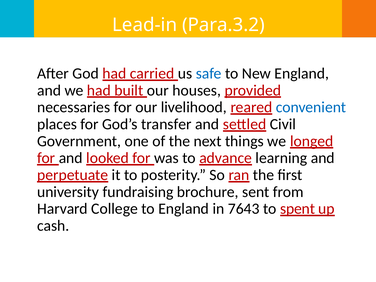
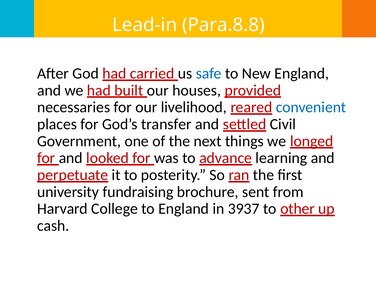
Para.3.2: Para.3.2 -> Para.8.8 (223, 25)
7643: 7643 -> 3937 (244, 209)
spent: spent -> other (298, 209)
